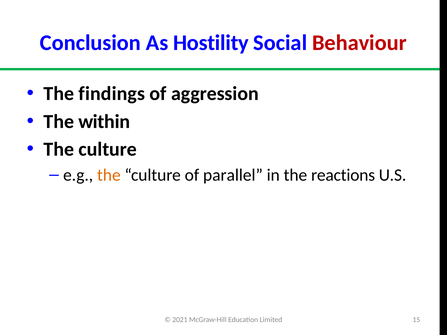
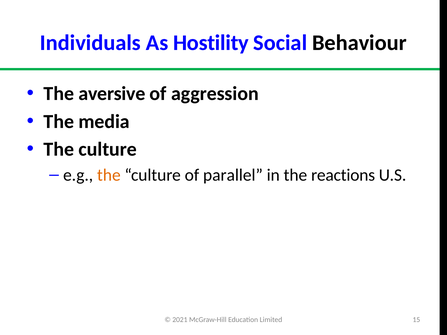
Conclusion: Conclusion -> Individuals (90, 43)
Behaviour colour: red -> black (359, 43)
findings: findings -> aversive (112, 94)
within: within -> media (104, 122)
